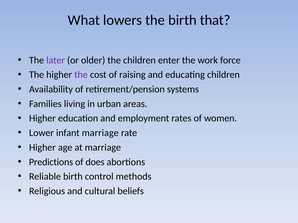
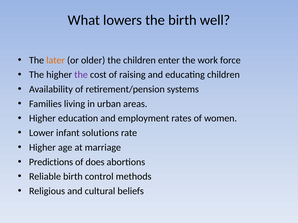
that: that -> well (215, 20)
later colour: purple -> orange (56, 60)
infant marriage: marriage -> solutions (100, 133)
